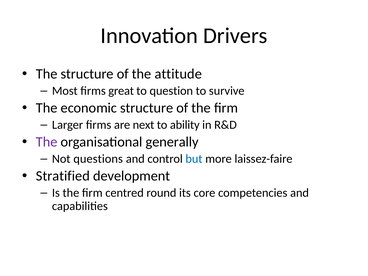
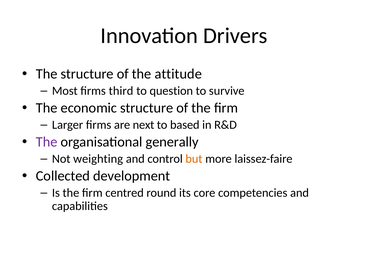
great: great -> third (121, 91)
ability: ability -> based (185, 125)
questions: questions -> weighting (98, 159)
but colour: blue -> orange (194, 159)
Stratified: Stratified -> Collected (63, 176)
